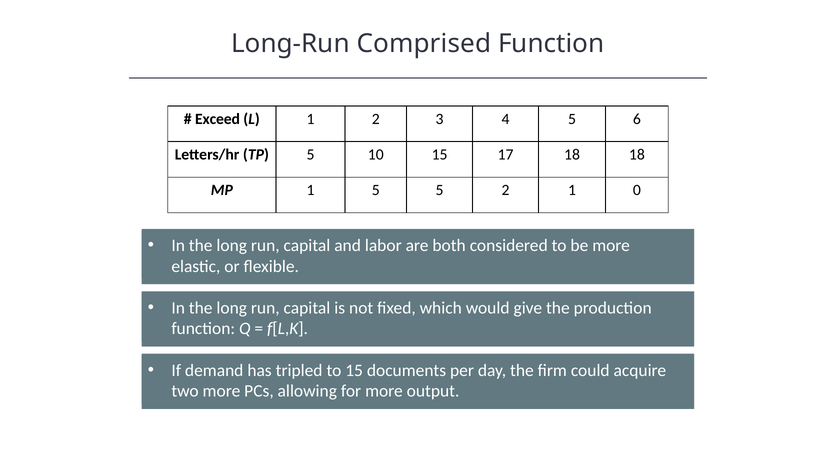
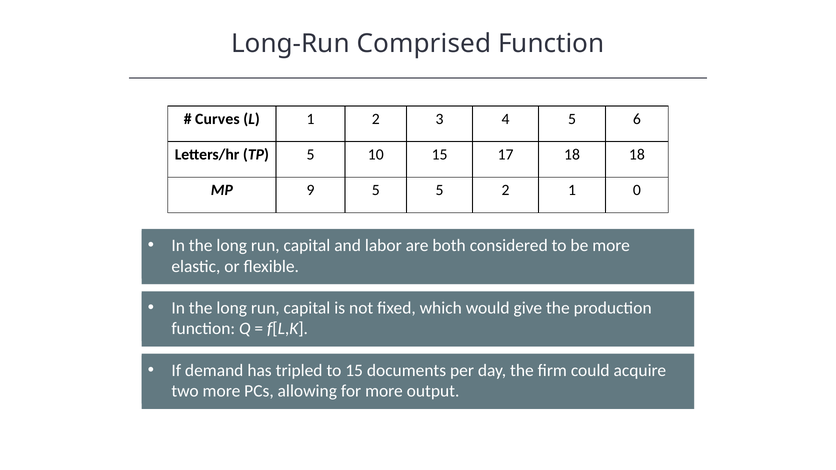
Exceed: Exceed -> Curves (217, 119)
MP 1: 1 -> 9 (310, 190)
